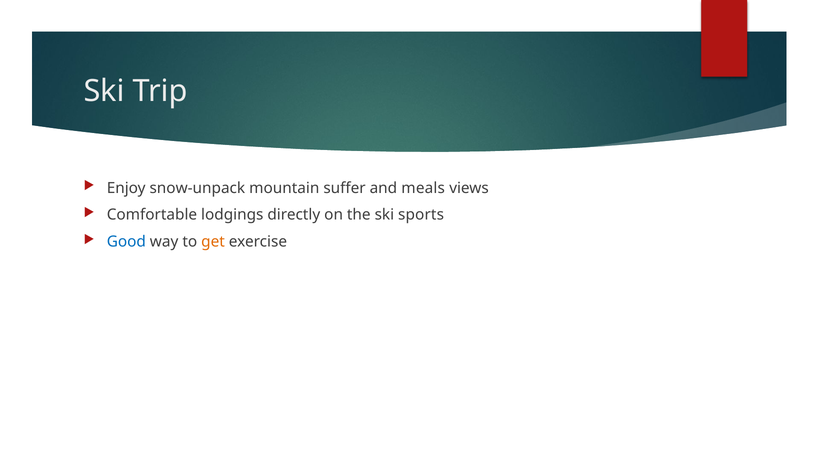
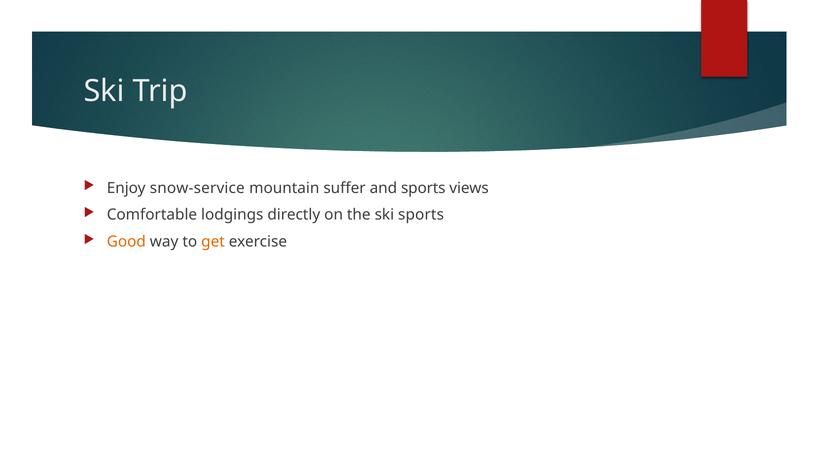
snow-unpack: snow-unpack -> snow-service (197, 188)
and meals: meals -> sports (423, 188)
Good colour: blue -> orange (126, 242)
